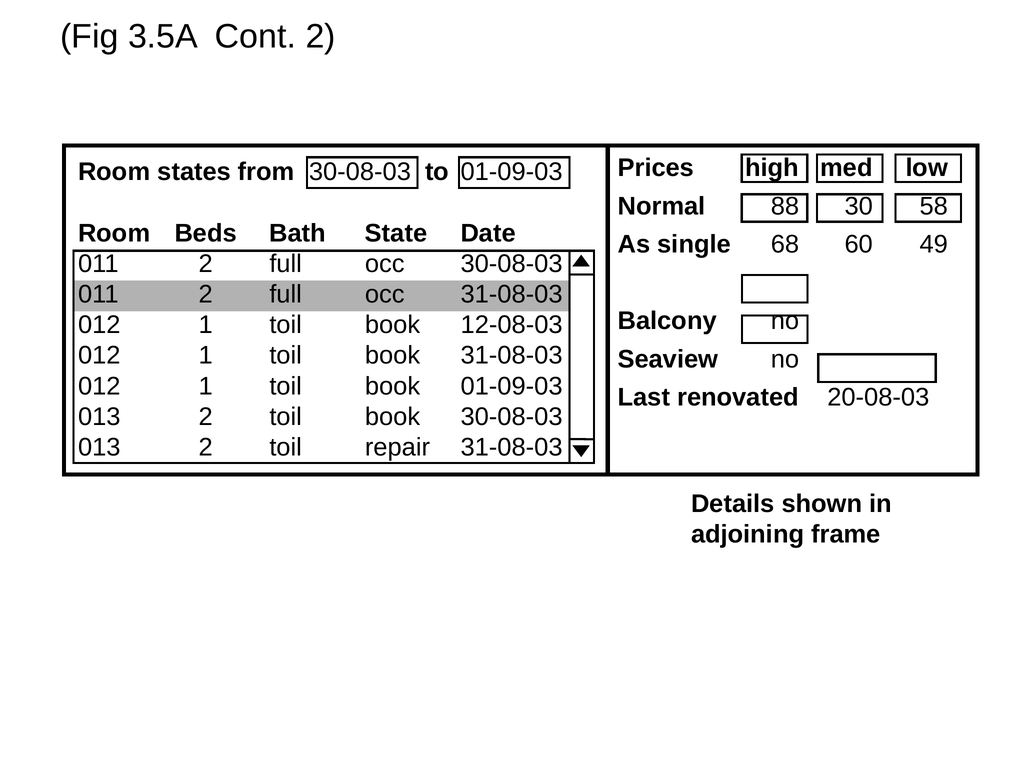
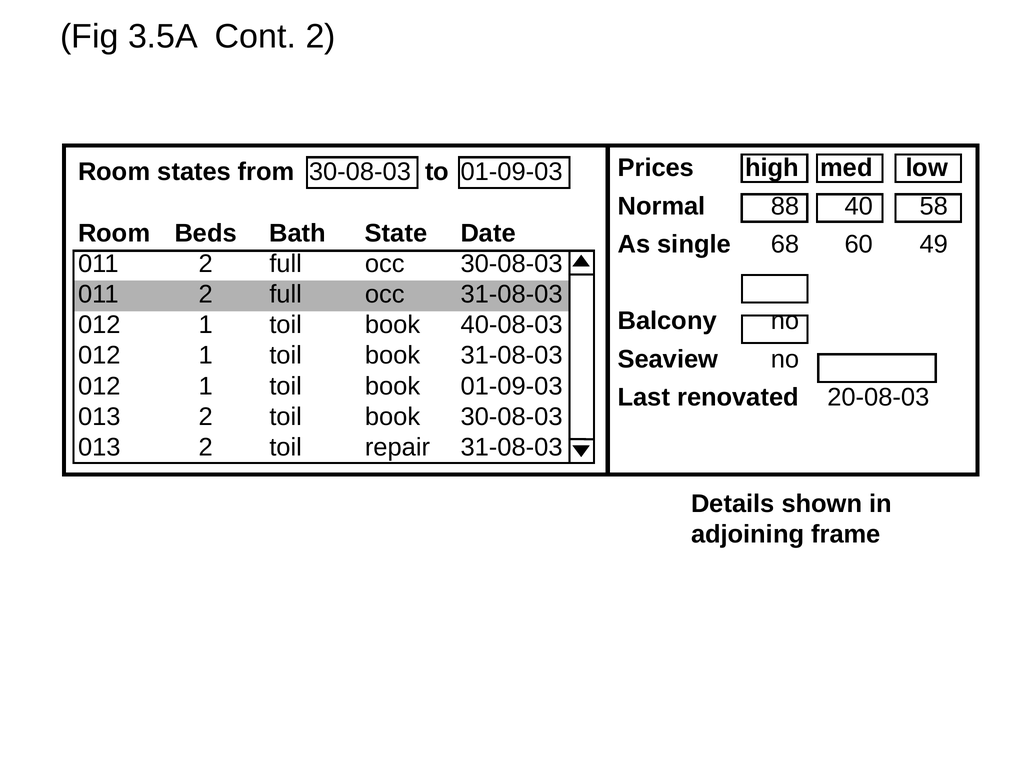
30: 30 -> 40 (859, 206)
12-08-03: 12-08-03 -> 40-08-03 (512, 325)
